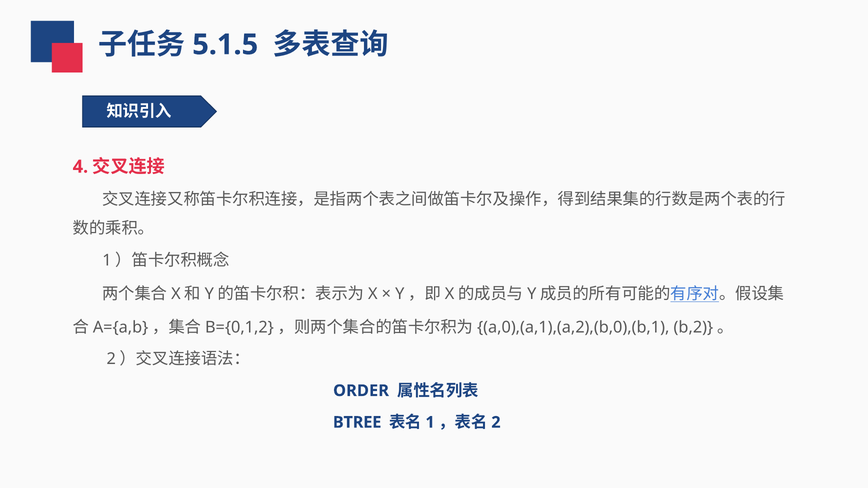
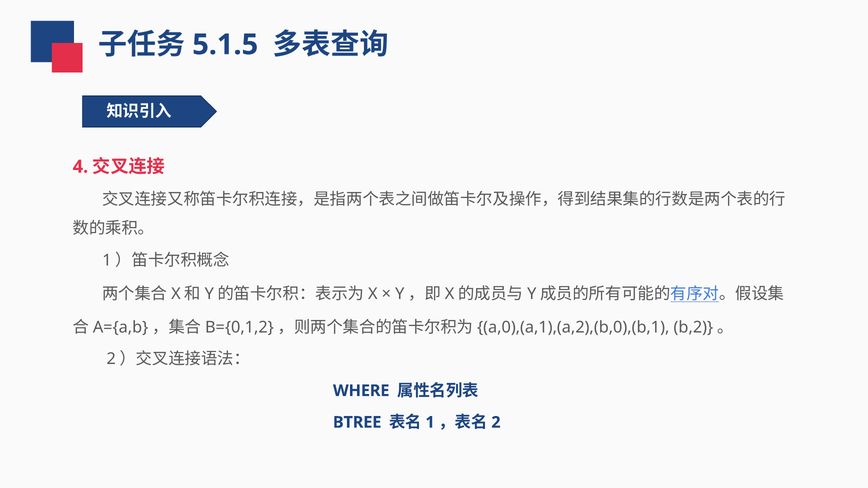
ORDER: ORDER -> WHERE (361, 391)
